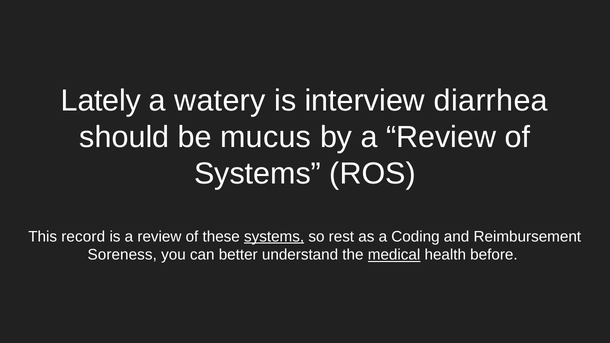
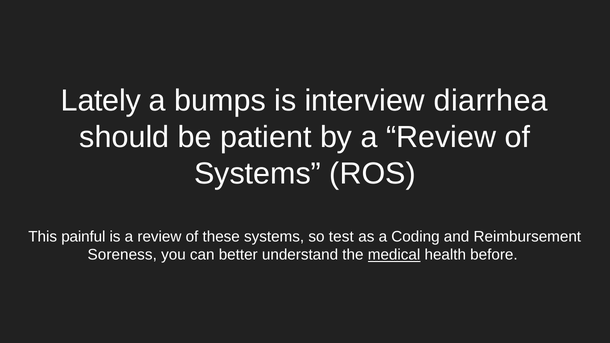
watery: watery -> bumps (220, 100)
mucus: mucus -> patient (266, 137)
record: record -> painful (83, 237)
systems underline: present -> none (274, 237)
rest: rest -> test (341, 237)
